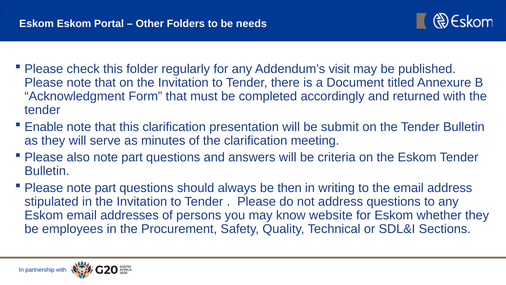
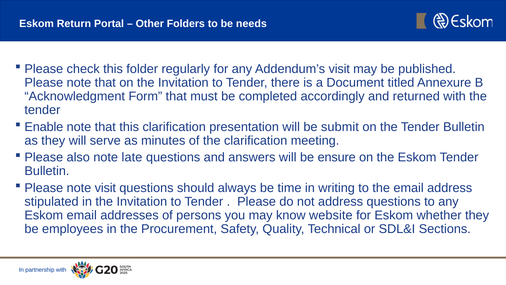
Eskom Eskom: Eskom -> Return (74, 24)
also note part: part -> late (132, 157)
criteria: criteria -> ensure (337, 157)
Please note part: part -> visit (105, 188)
then: then -> time (290, 188)
